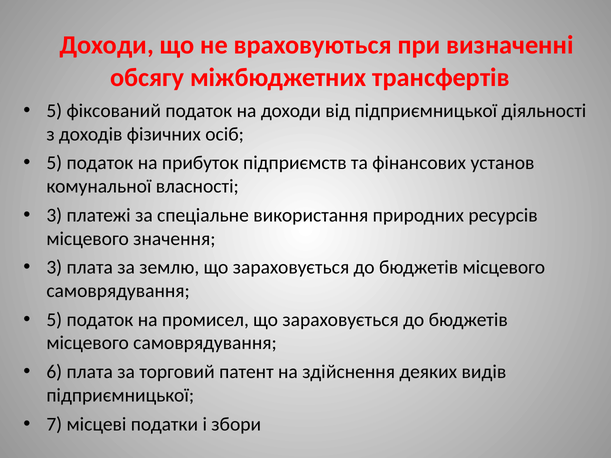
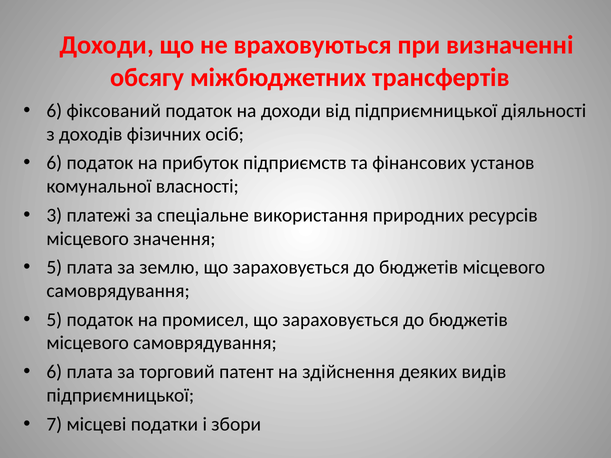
5: 5 -> 6 (54, 111)
5: 5 -> 6 (54, 163)
3: 3 -> 5 (54, 268)
